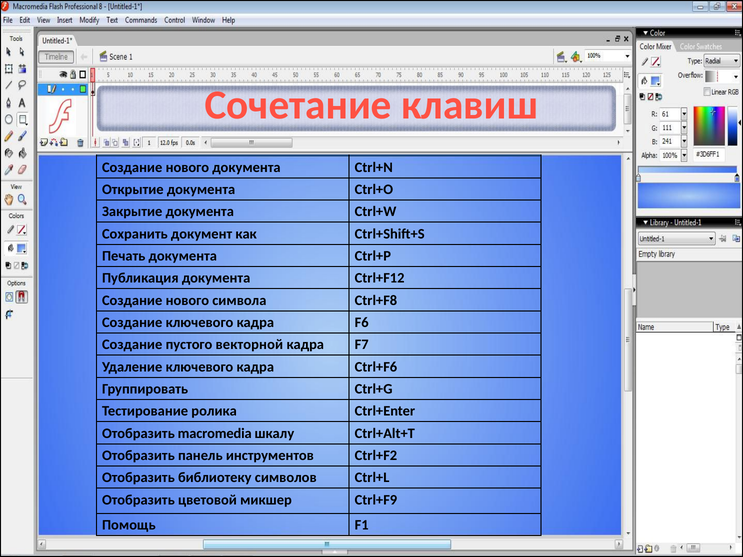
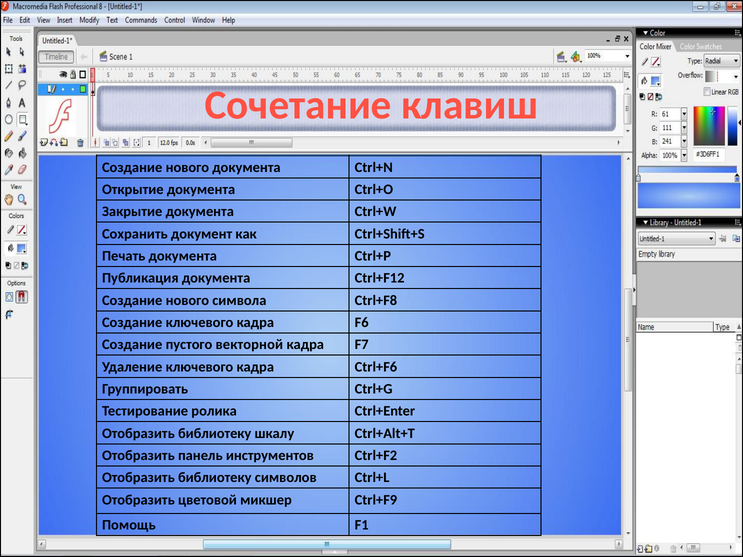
macromedia: macromedia -> библиотеку (215, 433)
